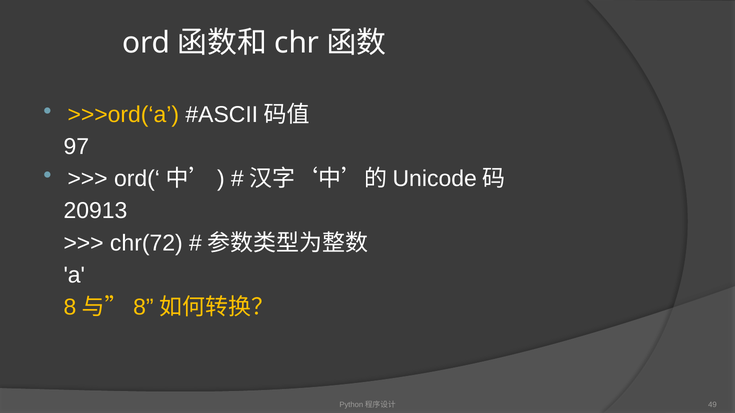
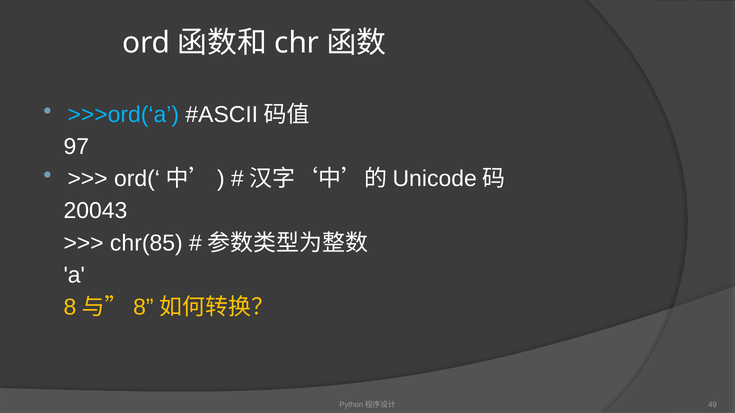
>>>ord(‘a colour: yellow -> light blue (123, 115)
20913: 20913 -> 20043 (95, 211)
chr(72: chr(72 -> chr(85 (146, 243)
